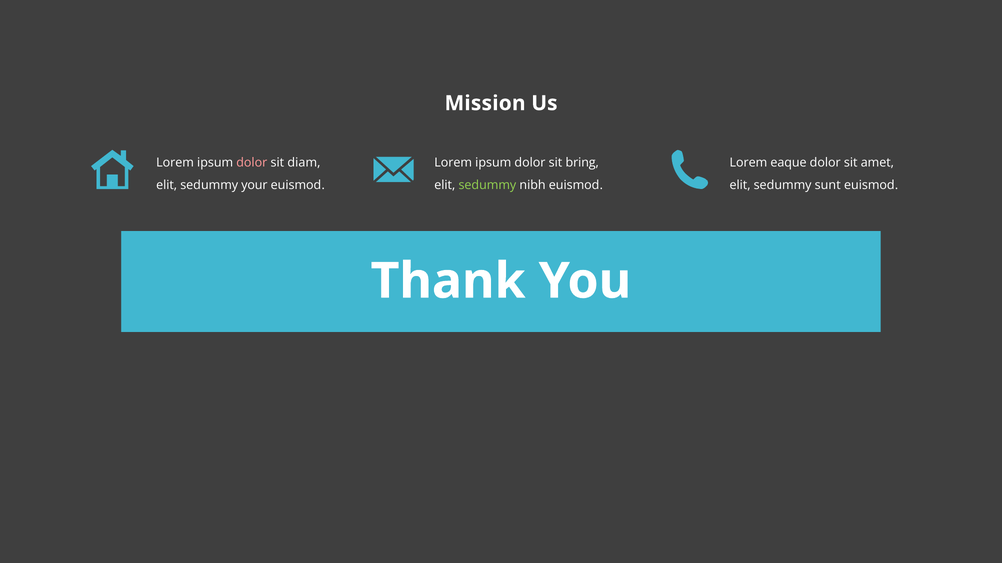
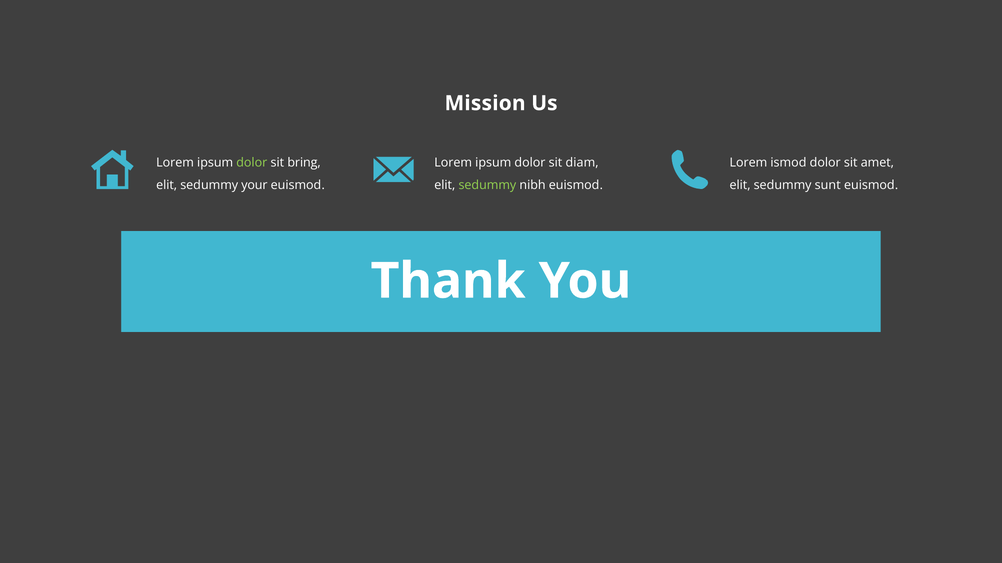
dolor colour: pink -> light green (252, 163)
diam: diam -> bring (304, 163)
bring: bring -> diam (582, 163)
eaque: eaque -> ismod (788, 163)
